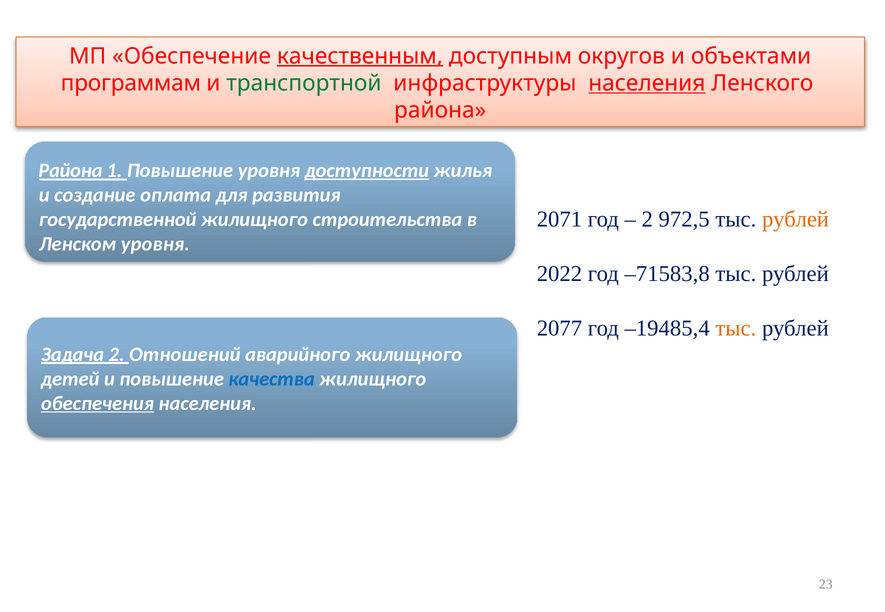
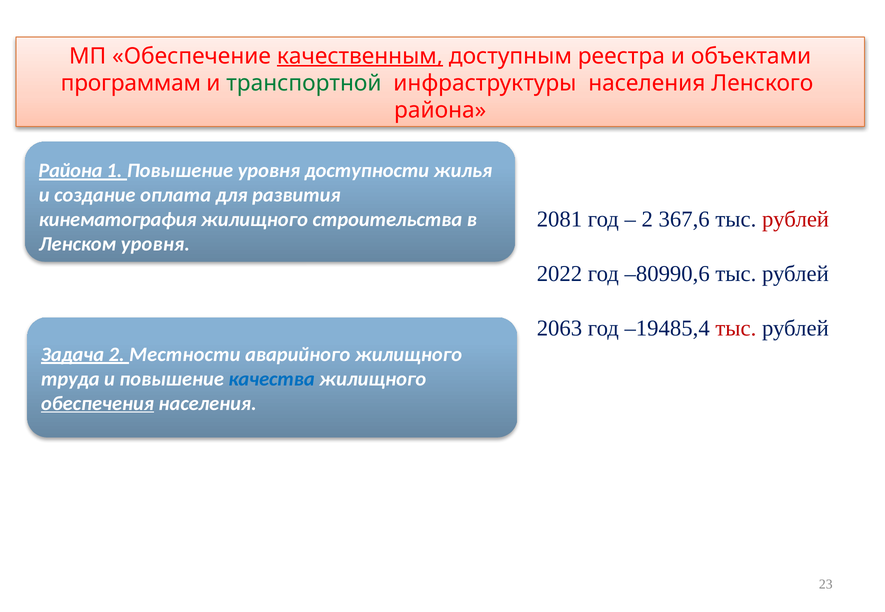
округов: округов -> реестра (621, 56)
населения underline: present -> none (647, 83)
доступности underline: present -> none (367, 171)
2071: 2071 -> 2081 (559, 220)
972,5: 972,5 -> 367,6 (684, 220)
рублей colour: orange -> red (795, 220)
государственной: государственной -> кинематография (118, 220)
–71583,8: –71583,8 -> –80990,6 (667, 274)
2077: 2077 -> 2063 (559, 329)
тыс colour: orange -> red (736, 329)
Отношений: Отношений -> Местности (185, 355)
детей: детей -> труда (70, 379)
